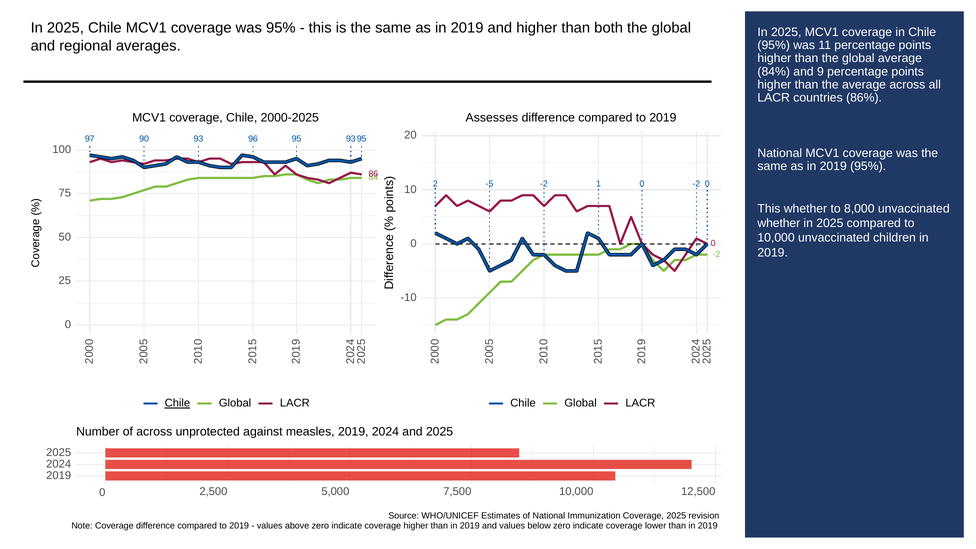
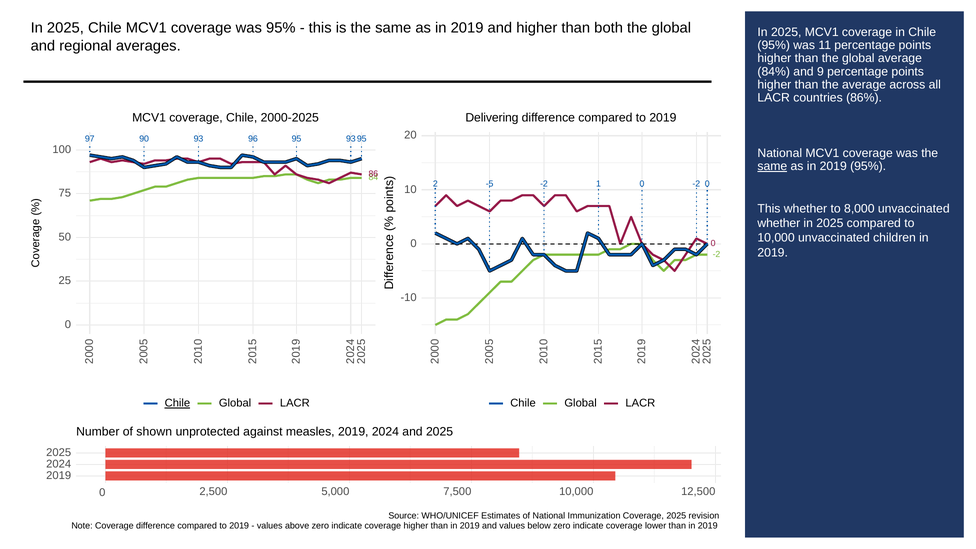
Assesses: Assesses -> Delivering (492, 118)
same underline: none -> present (772, 166)
of across: across -> shown (154, 432)
